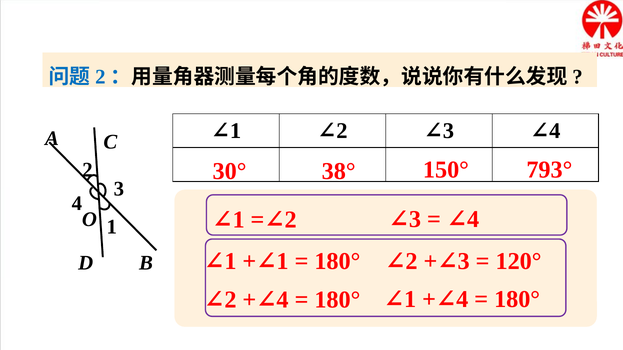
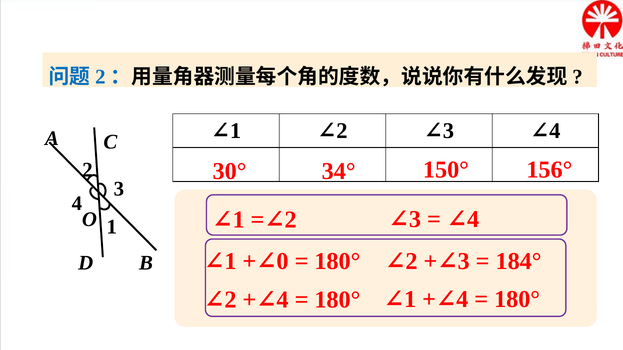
38°: 38° -> 34° (339, 171)
793°: 793° -> 156° (549, 170)
1: 1 -> 0 (283, 261)
120°: 120° -> 184° (519, 262)
